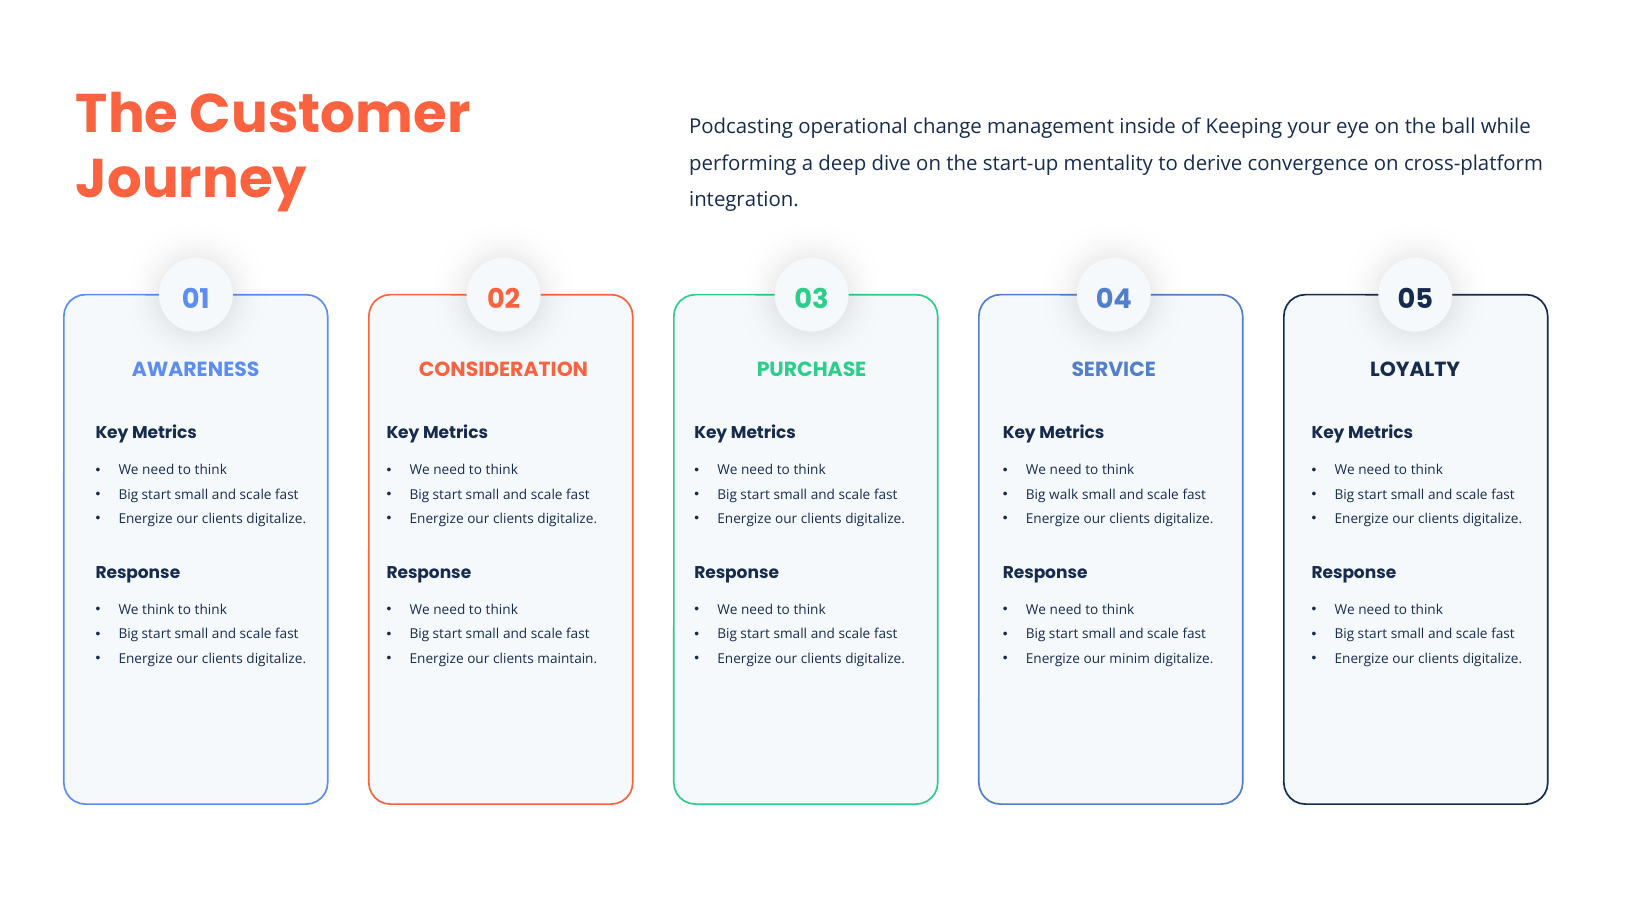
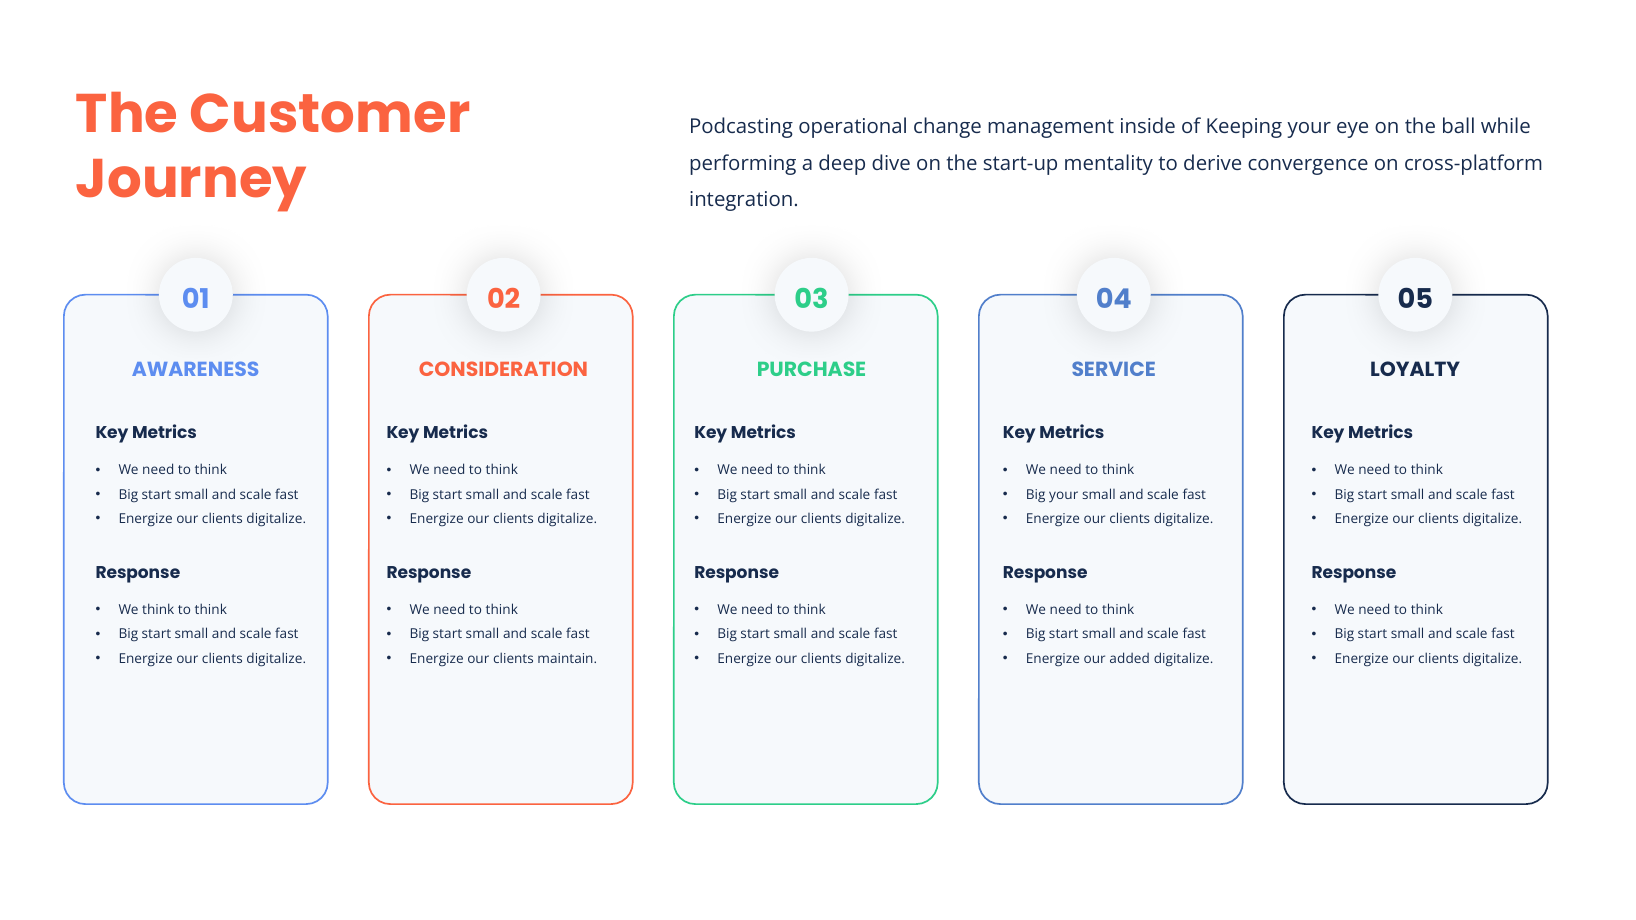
Big walk: walk -> your (1064, 495)
minim: minim -> added (1130, 659)
